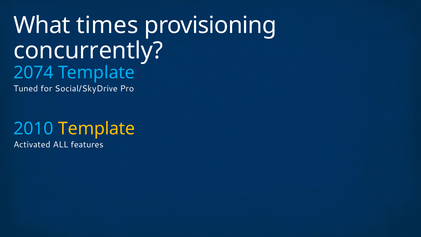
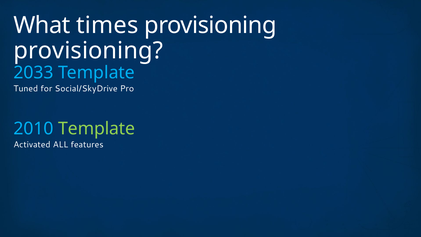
concurrently: concurrently -> provisioning (88, 51)
2074: 2074 -> 2033 (34, 73)
Template colour: yellow -> light green (97, 129)
